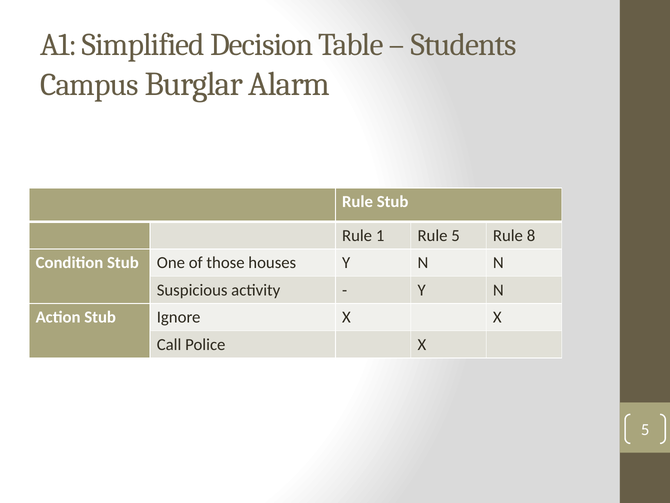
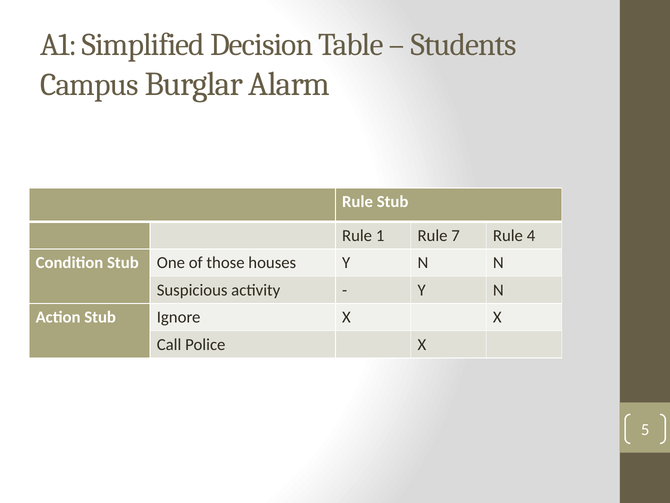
Rule 5: 5 -> 7 (456, 235)
8: 8 -> 4 (531, 235)
